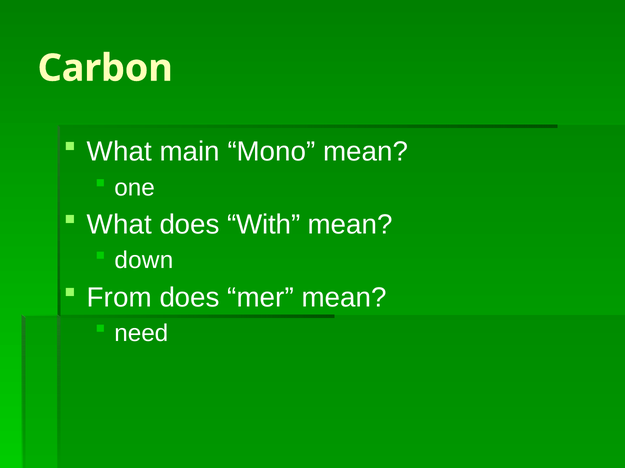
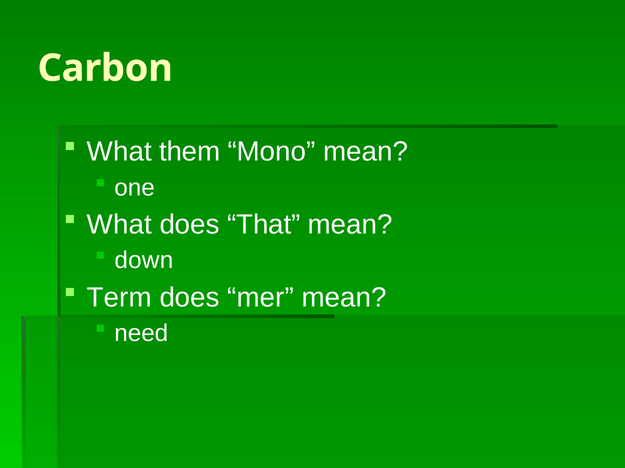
main: main -> them (190, 152)
With: With -> That (264, 225)
From: From -> Term (119, 298)
